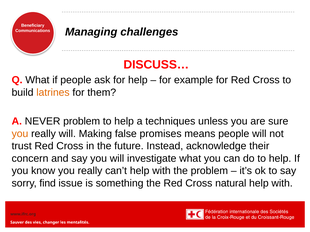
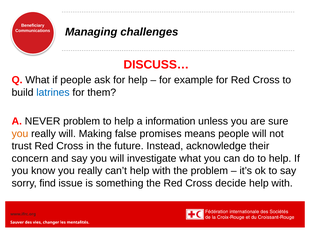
latrines colour: orange -> blue (53, 93)
techniques: techniques -> information (170, 122)
natural: natural -> decide (231, 184)
